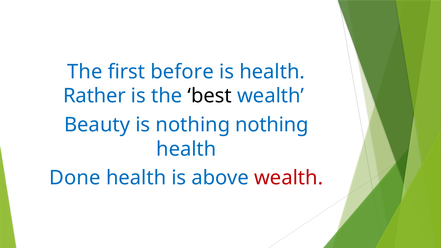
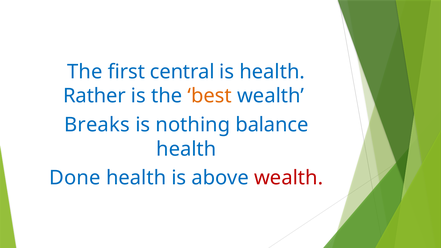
before: before -> central (182, 72)
best colour: black -> orange (210, 96)
Beauty: Beauty -> Breaks (97, 125)
nothing nothing: nothing -> balance (272, 125)
